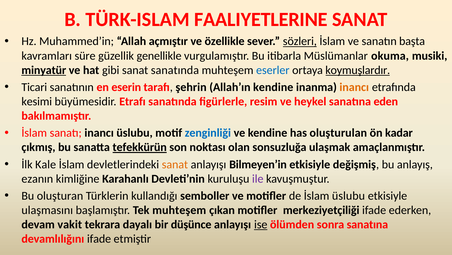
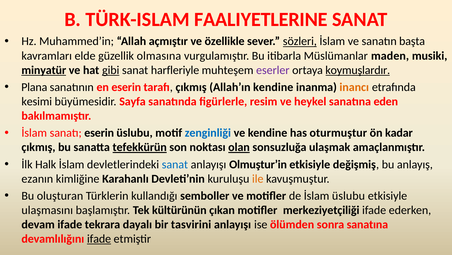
süre: süre -> elde (85, 56)
genellikle: genellikle -> olmasına (159, 56)
okuma: okuma -> maden (390, 56)
gibi underline: none -> present (111, 70)
sanat sanatında: sanatında -> harfleriyle (175, 70)
eserler colour: blue -> purple (273, 70)
Ticari: Ticari -> Plana (34, 87)
tarafı şehrin: şehrin -> çıkmış (191, 87)
Etrafı: Etrafı -> Sayfa (132, 101)
sanatı inancı: inancı -> eserin (99, 133)
oluşturulan: oluşturulan -> oturmuştur (338, 133)
olan underline: none -> present (239, 147)
Kale: Kale -> Halk (46, 164)
sanat colour: orange -> blue (175, 164)
Bilmeyen’in: Bilmeyen’in -> Olmuştur’in (258, 164)
ile colour: purple -> orange (258, 178)
Tek muhteşem: muhteşem -> kültürünün (179, 210)
devam vakit: vakit -> ifade (70, 224)
düşünce: düşünce -> tasvirini (191, 224)
ise underline: present -> none (261, 224)
ifade underline: none -> present (99, 238)
